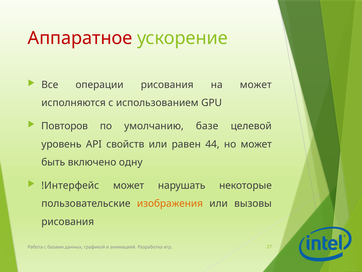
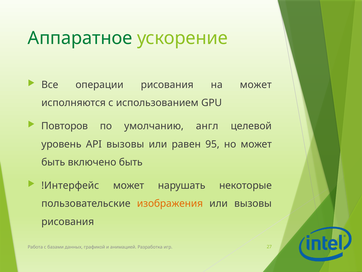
Аппаратное colour: red -> green (80, 38)
базе: базе -> англ (207, 126)
API свойств: свойств -> вызовы (125, 144)
44: 44 -> 95 (212, 144)
включено одну: одну -> быть (131, 162)
